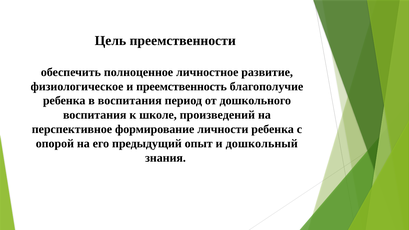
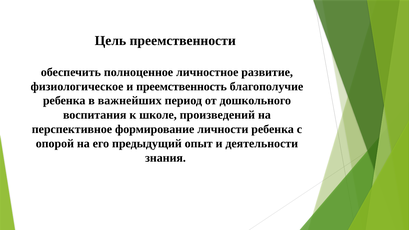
в воспитания: воспитания -> важнейших (130, 101)
дошкольный: дошкольный -> деятельности (262, 144)
